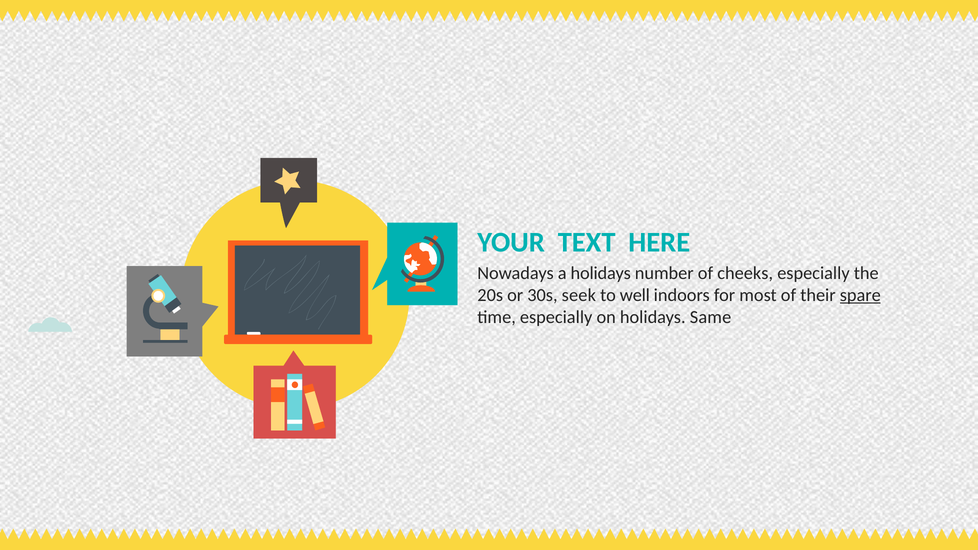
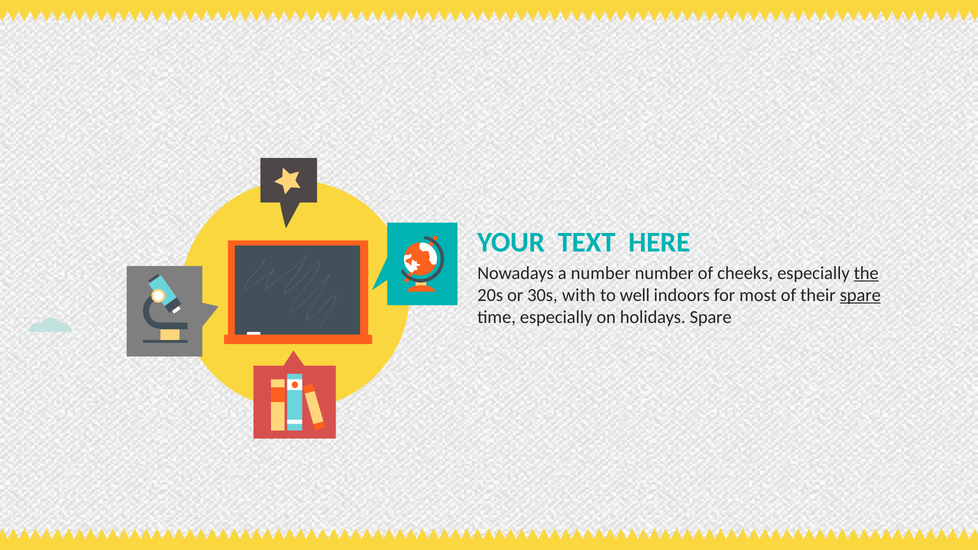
a holidays: holidays -> number (601, 273)
the underline: none -> present (866, 273)
seek: seek -> with (579, 295)
holidays Same: Same -> Spare (711, 317)
